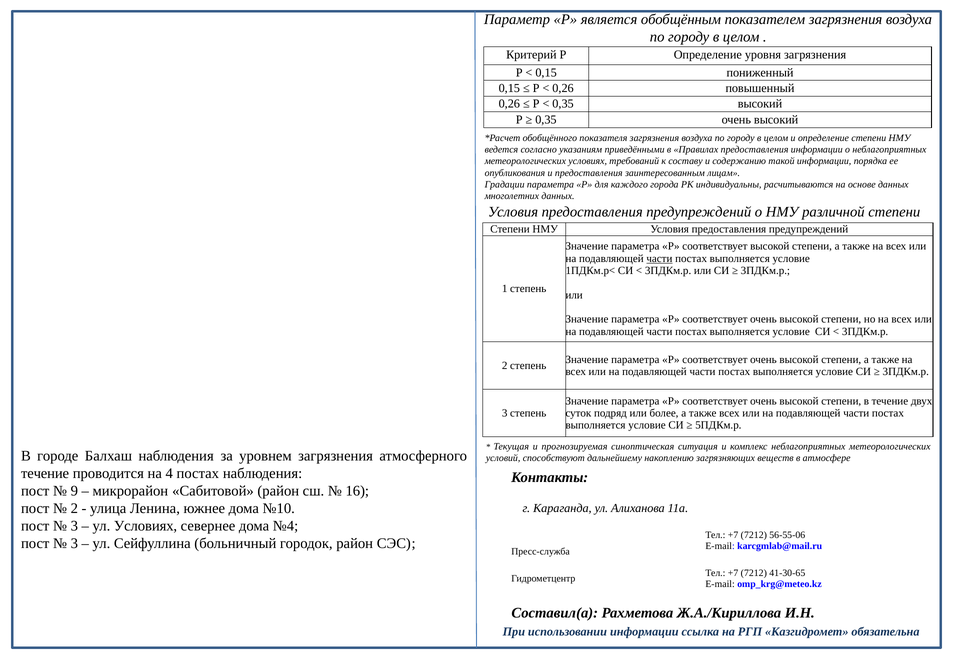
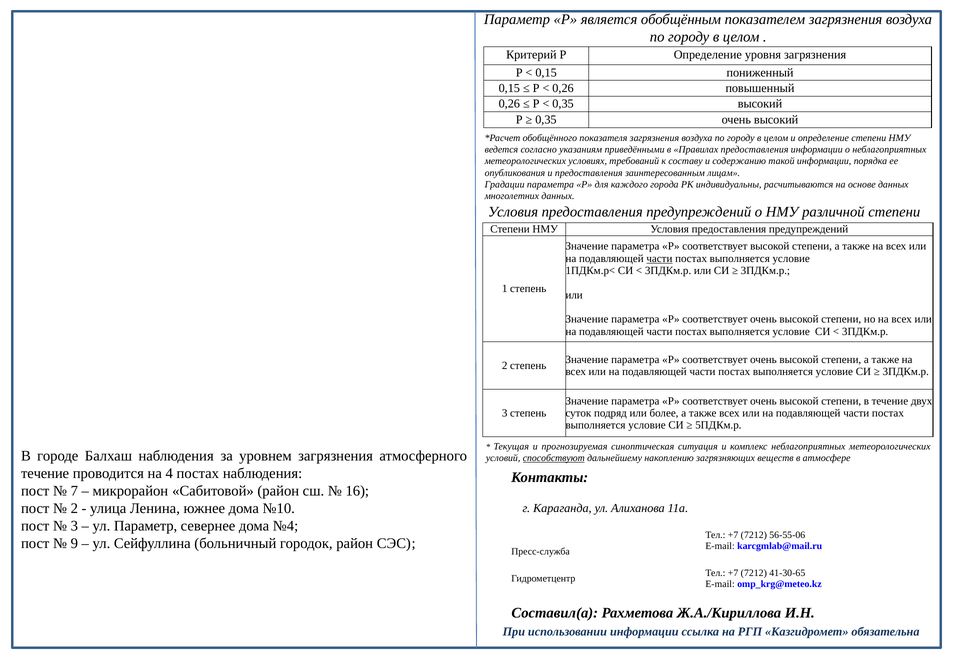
способствуют underline: none -> present (554, 459)
9: 9 -> 7 (74, 491)
ул Условиях: Условиях -> Параметр (146, 527)
3: 3 -> 9 (74, 544)
